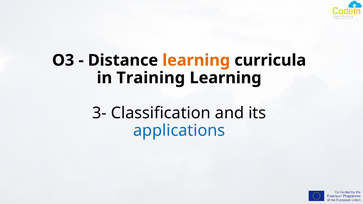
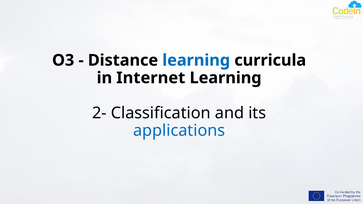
learning colour: orange -> blue (196, 60)
Training: Training -> Internet (151, 78)
3-: 3- -> 2- (99, 113)
